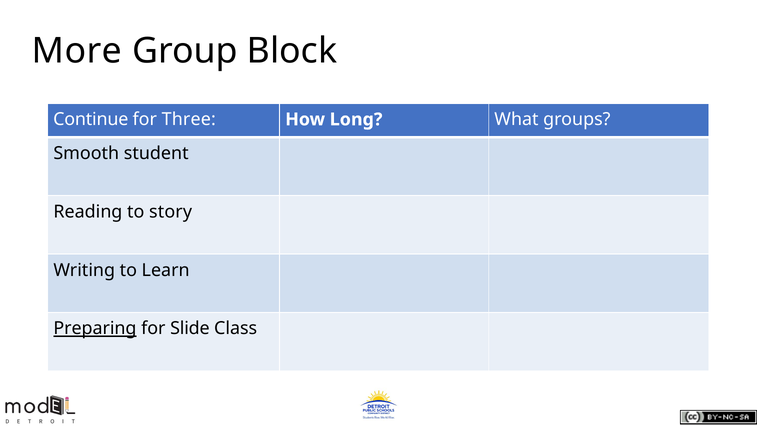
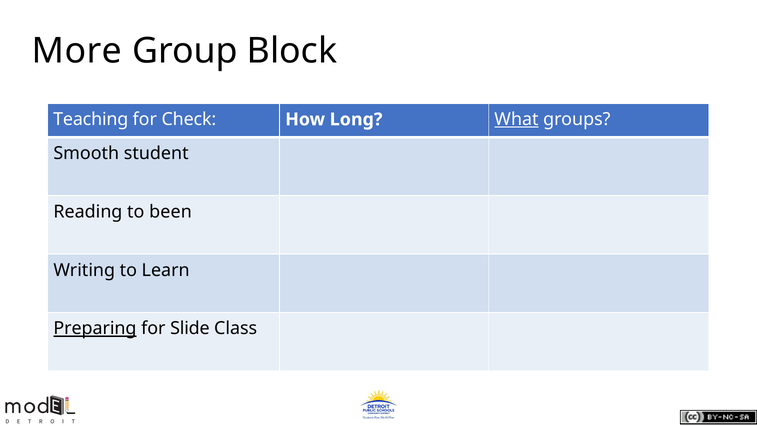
Continue: Continue -> Teaching (91, 119)
Three: Three -> Check (189, 119)
What underline: none -> present (516, 119)
story: story -> been (171, 212)
